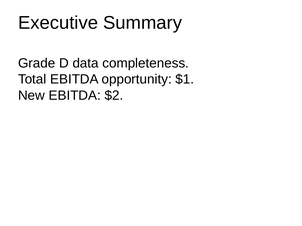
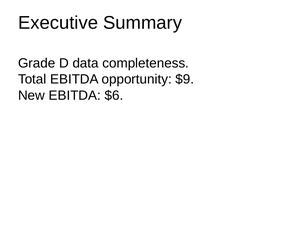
$1: $1 -> $9 (185, 79)
$2: $2 -> $6 (114, 96)
